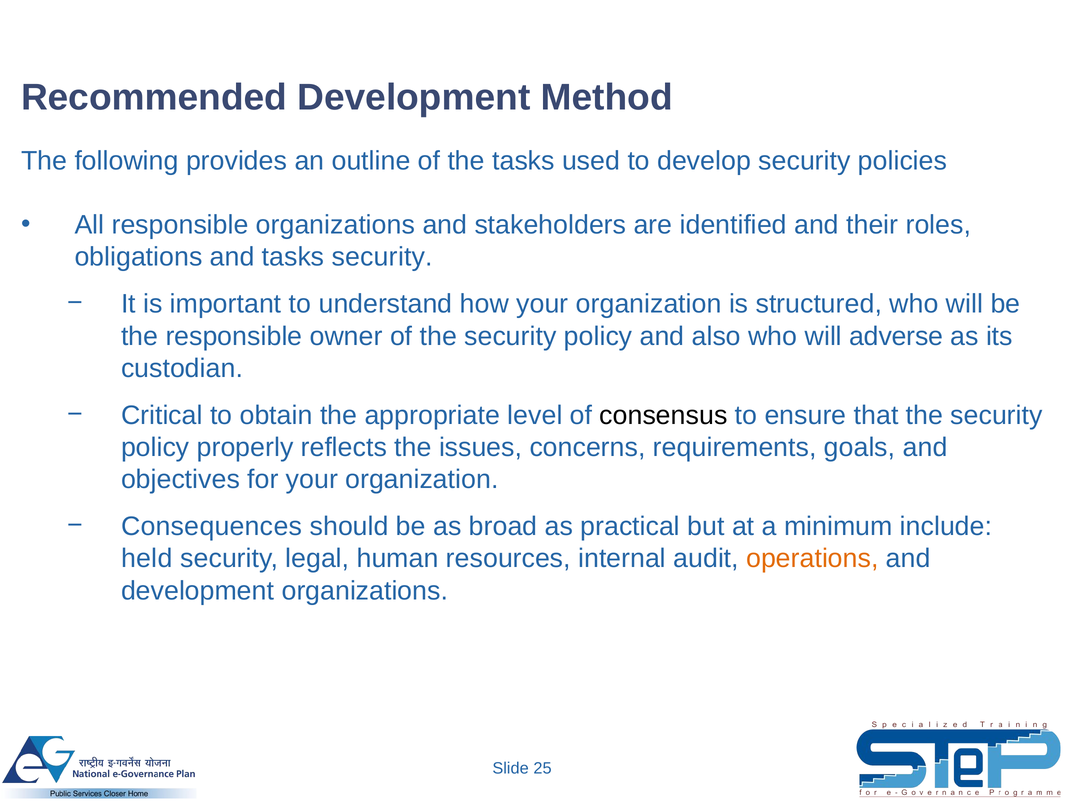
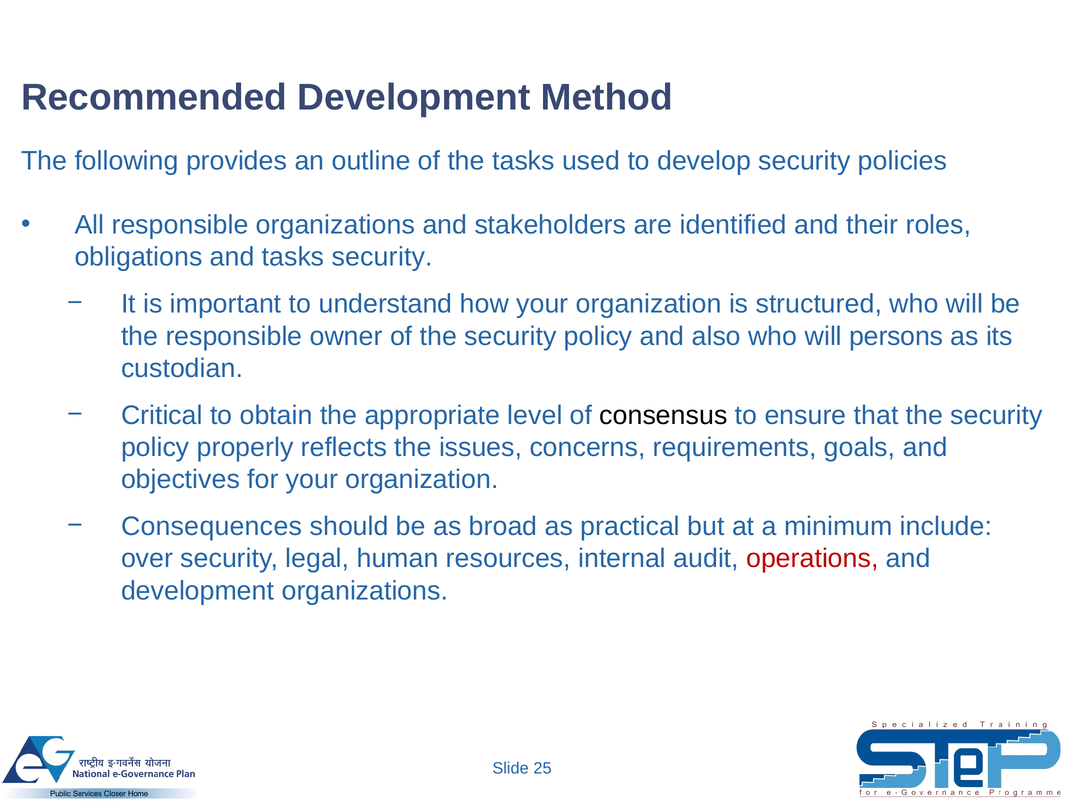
adverse: adverse -> persons (896, 336)
held: held -> over (147, 559)
operations colour: orange -> red (812, 559)
